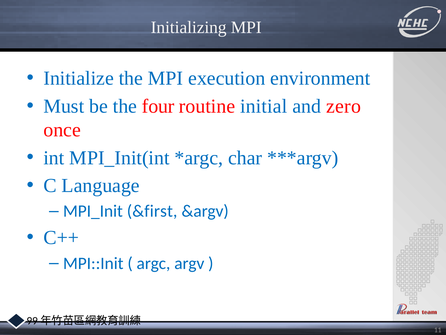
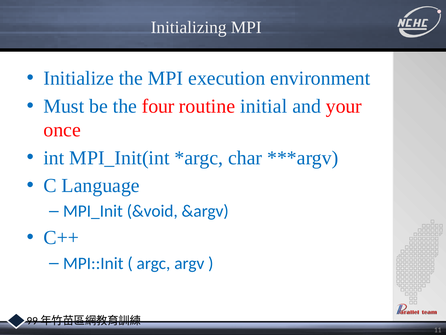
zero: zero -> your (344, 106)
&first: &first -> &void (152, 211)
